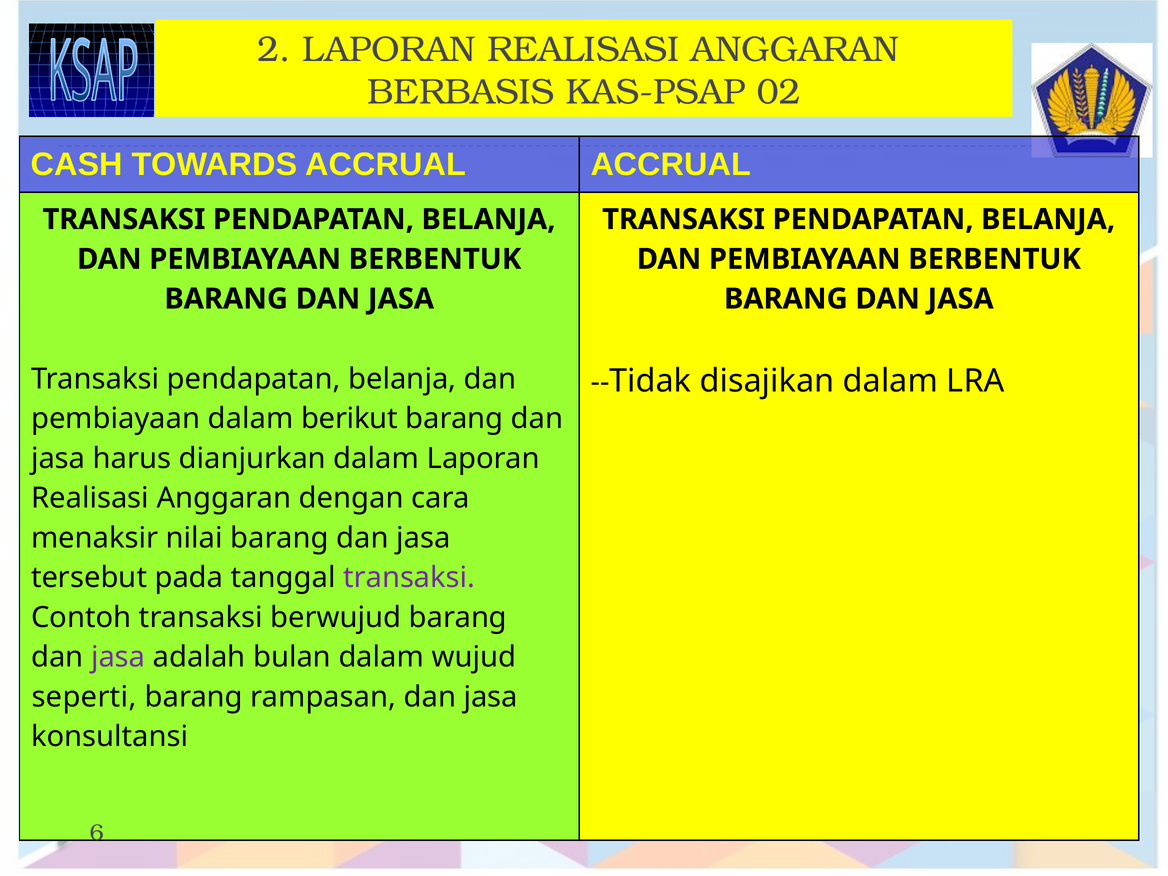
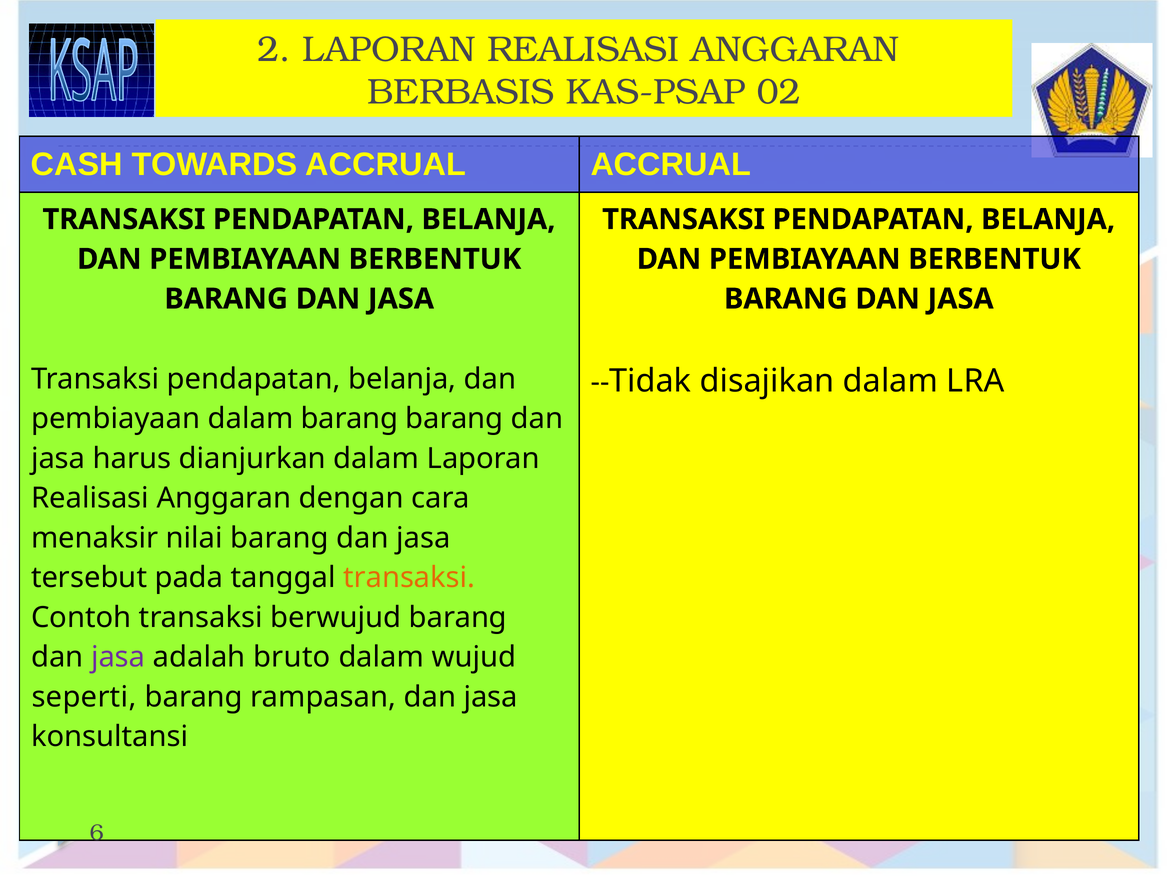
dalam berikut: berikut -> barang (349, 419)
transaksi colour: purple -> orange (409, 578)
bulan: bulan -> bruto (292, 657)
